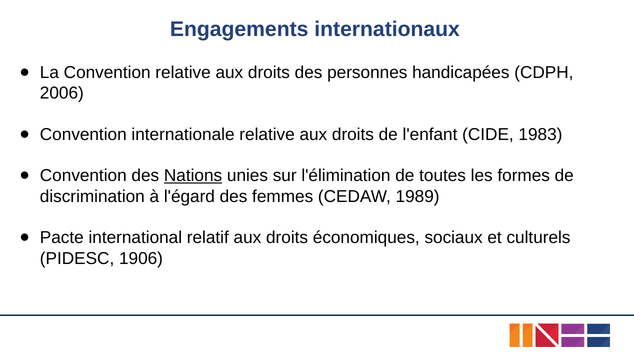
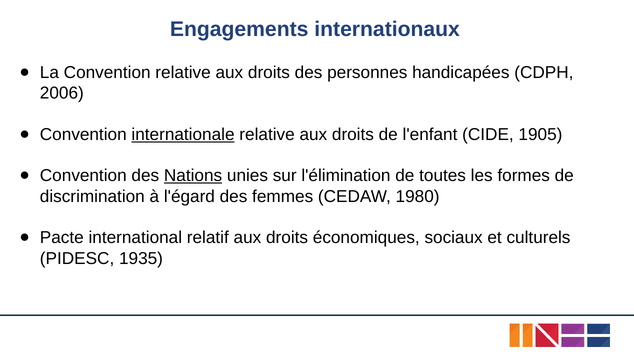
internationale underline: none -> present (183, 134)
1983: 1983 -> 1905 (540, 134)
1989: 1989 -> 1980 (418, 196)
1906: 1906 -> 1935 (141, 258)
